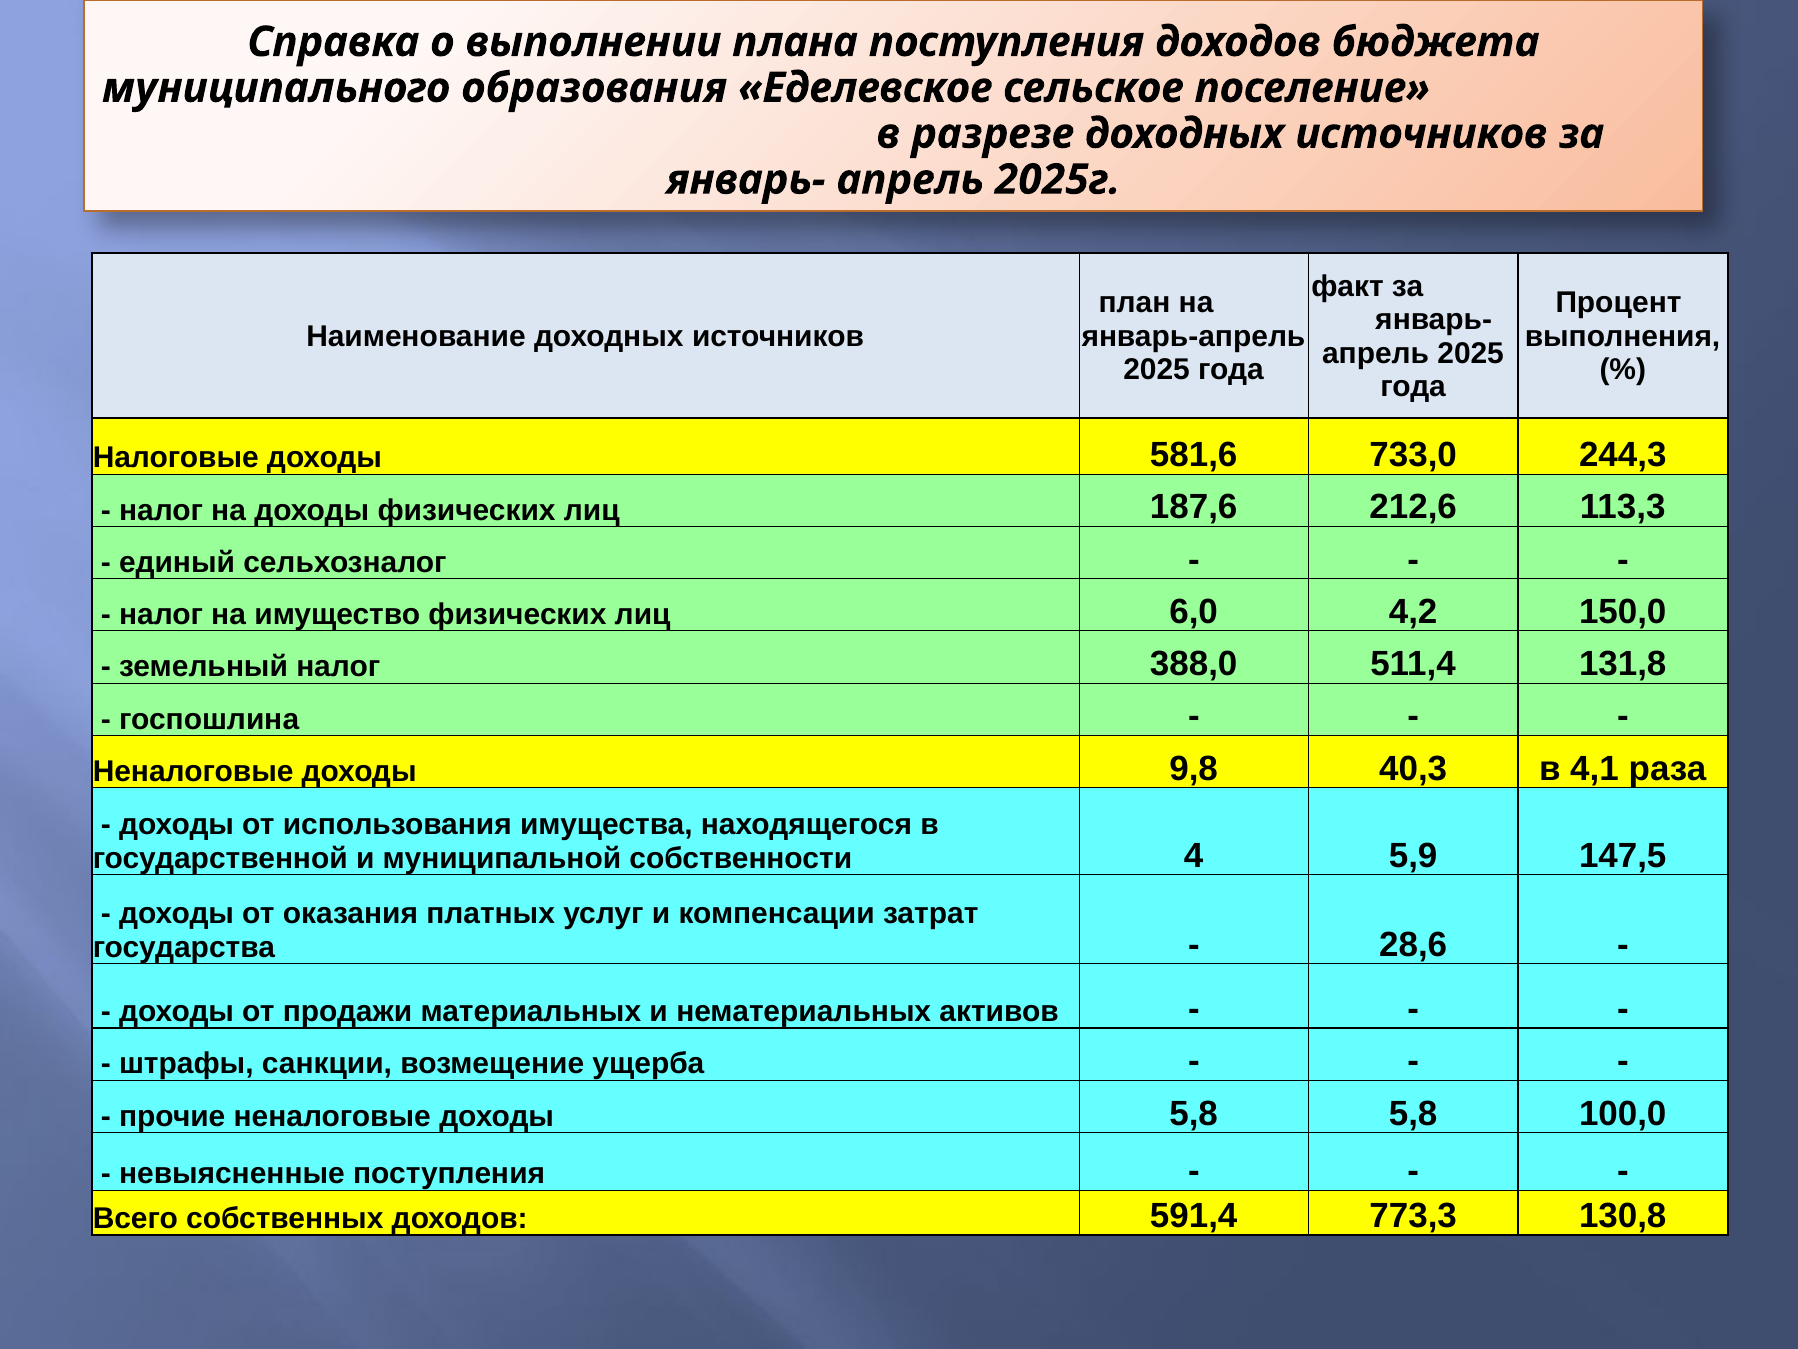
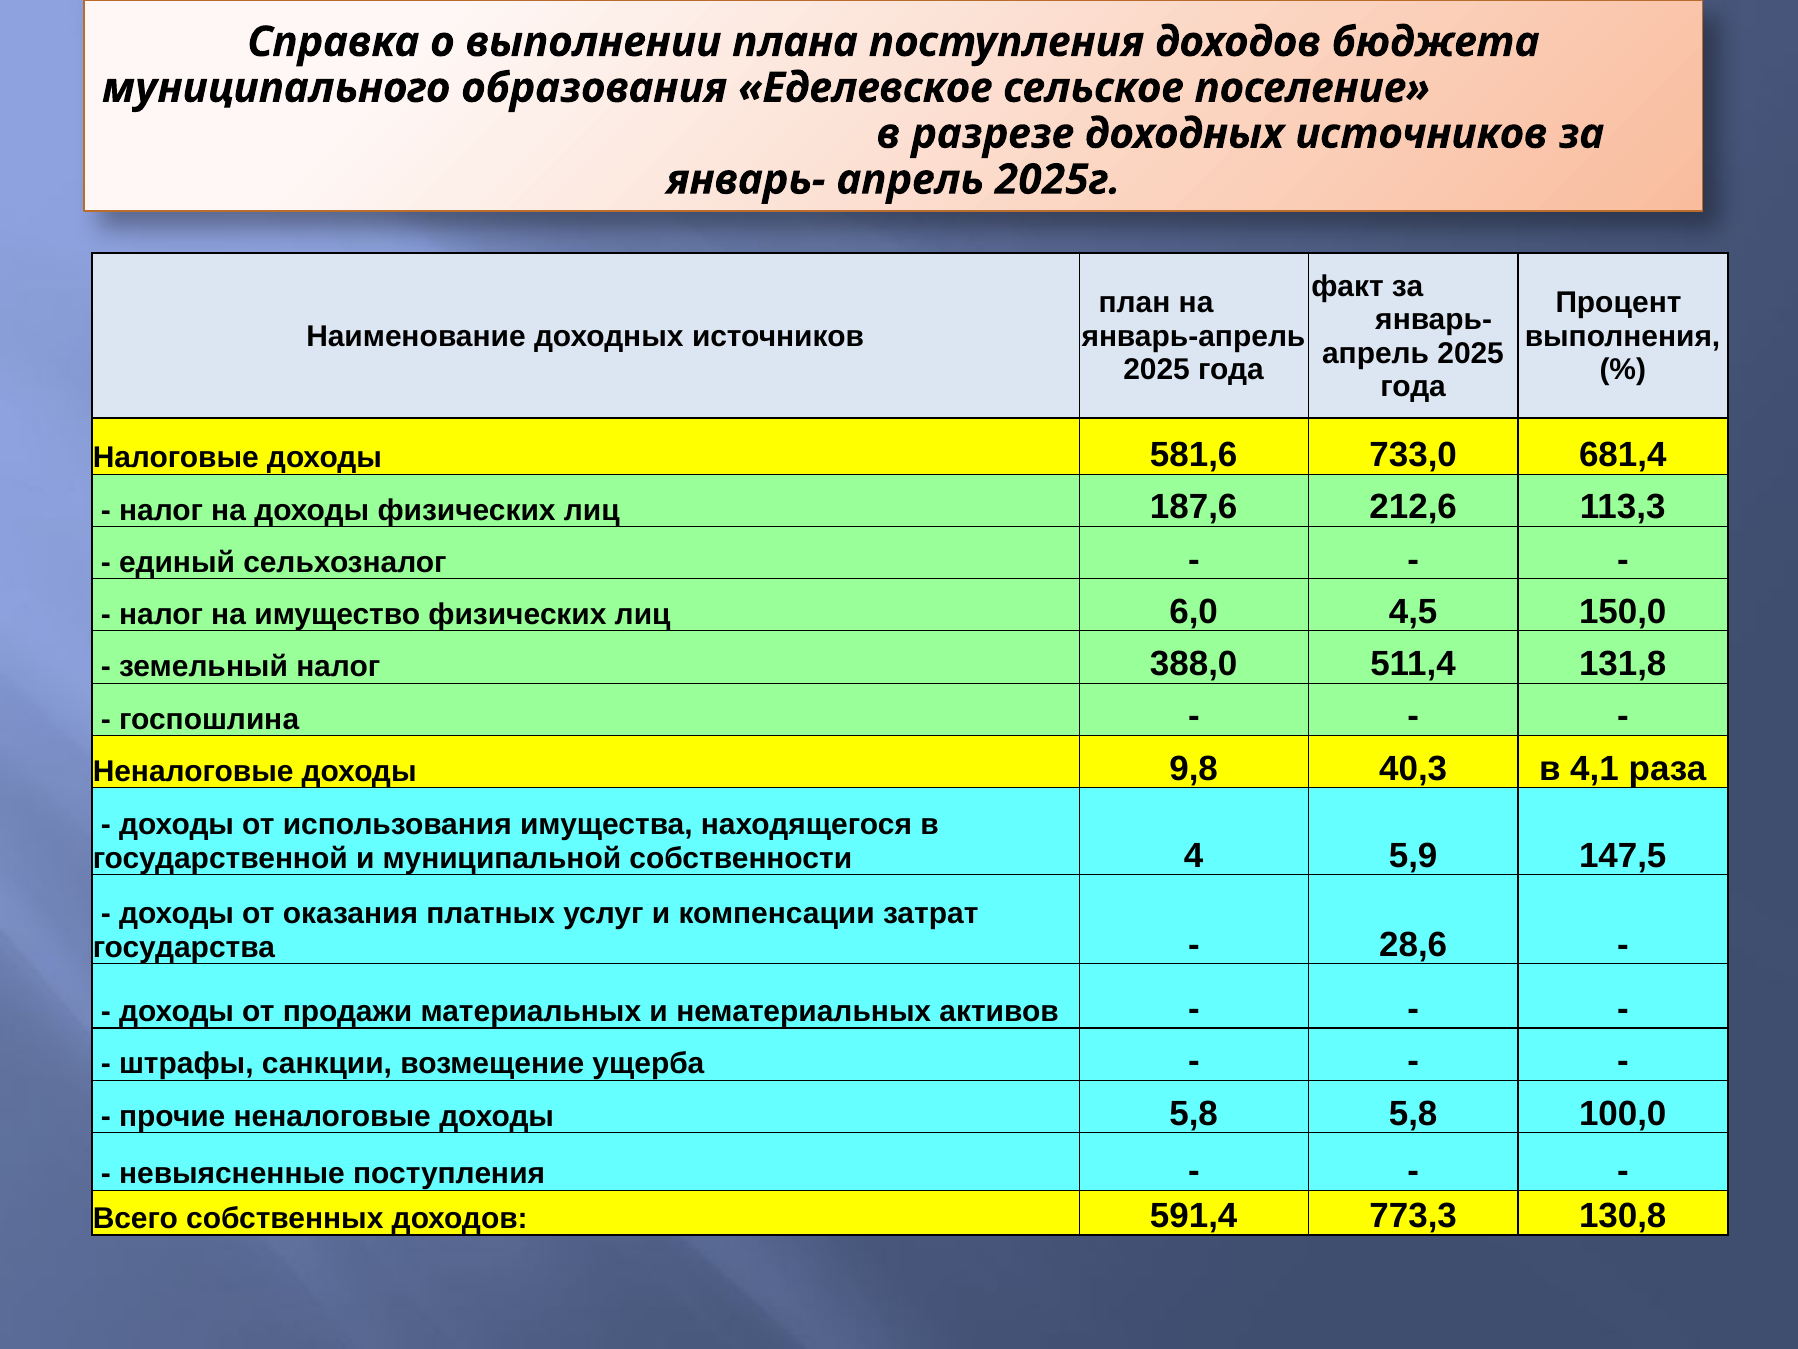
244,3: 244,3 -> 681,4 (1623, 455)
4,2: 4,2 -> 4,5 (1413, 612)
